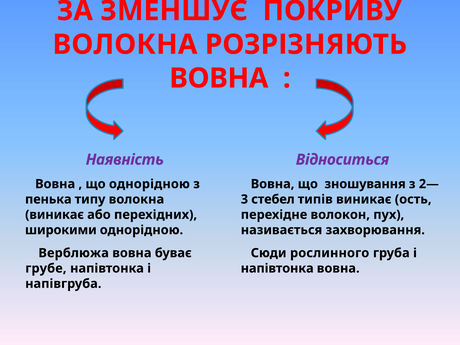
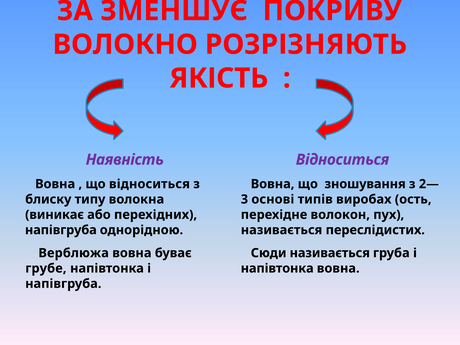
ВОЛОКНА: ВОЛОКНА -> ВОЛОКНО (125, 45)
ВОВНА: ВОВНА -> ЯКІСТЬ (219, 78)
що однорідною: однорідною -> відноситься (149, 184)
пенька: пенька -> блиску (48, 199)
стебел: стебел -> основі (273, 199)
типів виникає: виникає -> виробах (364, 199)
широкими: широкими -> напівгруба (61, 230)
захворювання: захворювання -> переслідистих (375, 230)
Сюди рослинного: рослинного -> називається (330, 253)
